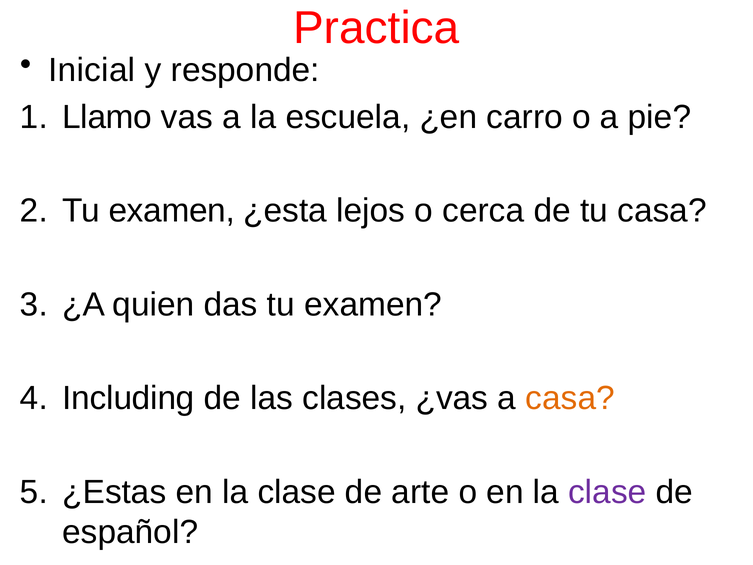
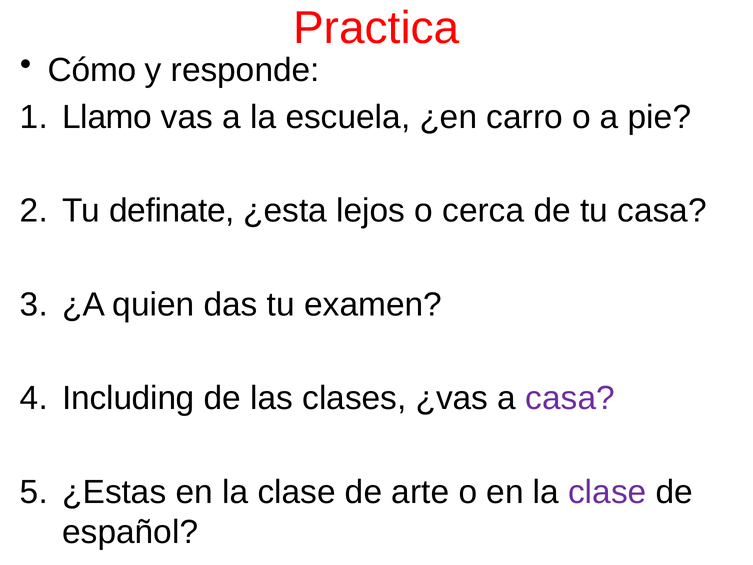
Inicial: Inicial -> Cómo (92, 70)
examen: examen -> definate (172, 211)
casa colour: orange -> purple (570, 398)
